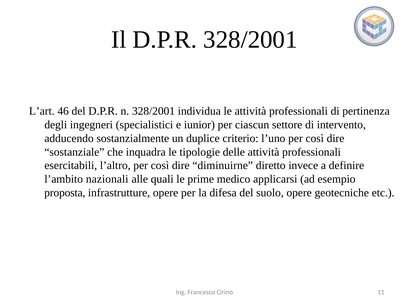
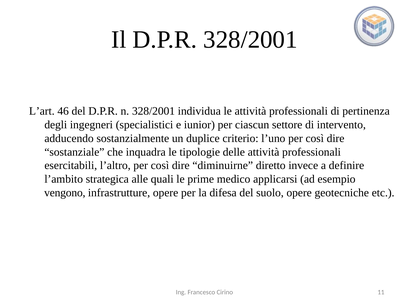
nazionali: nazionali -> strategica (107, 180)
proposta: proposta -> vengono (65, 193)
